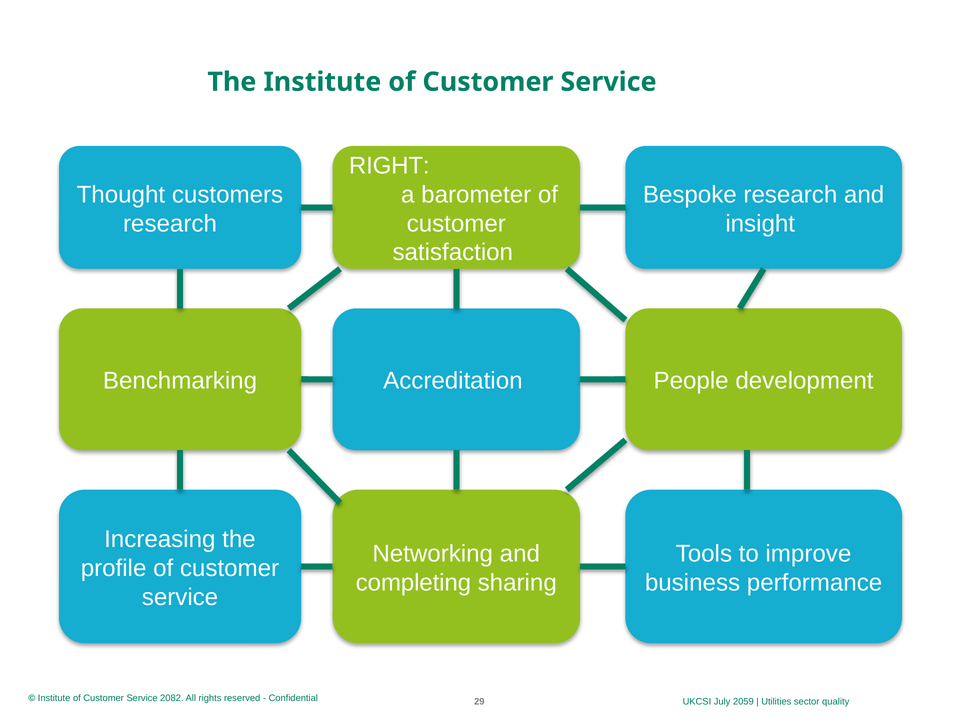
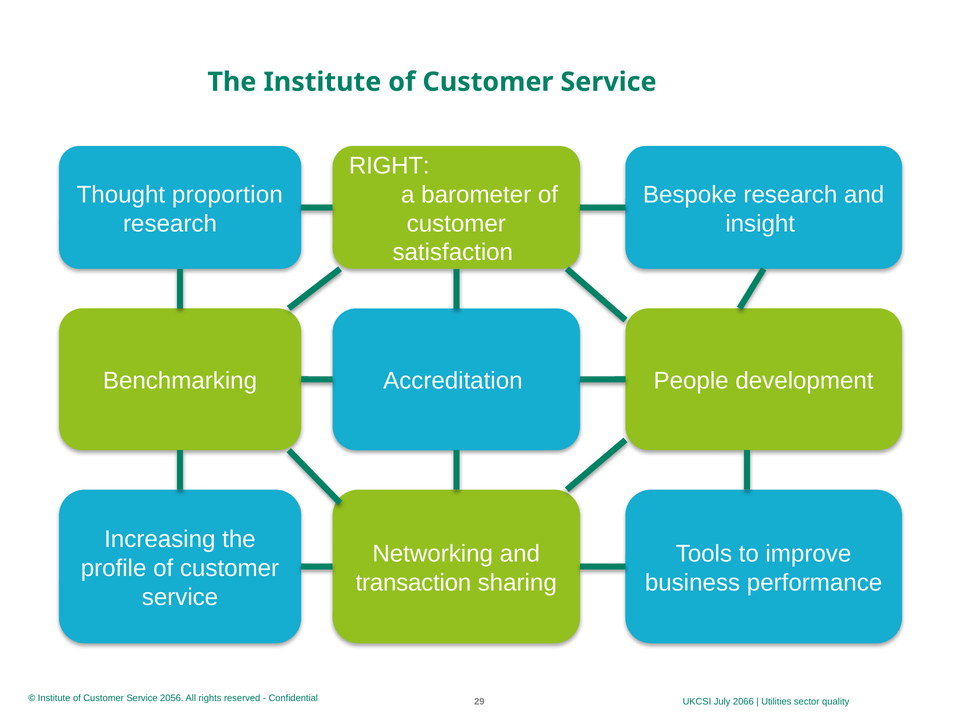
customers: customers -> proportion (227, 195)
completing: completing -> transaction (413, 583)
2082: 2082 -> 2056 (172, 699)
2059: 2059 -> 2066 (743, 702)
